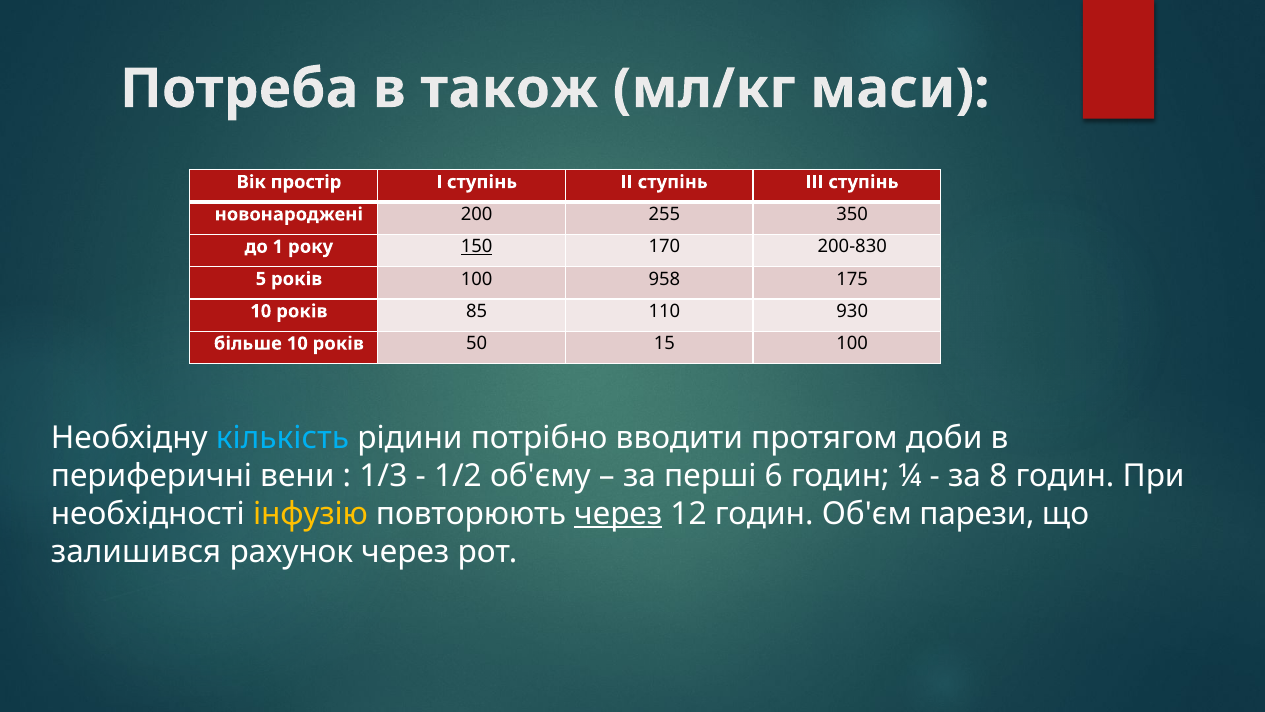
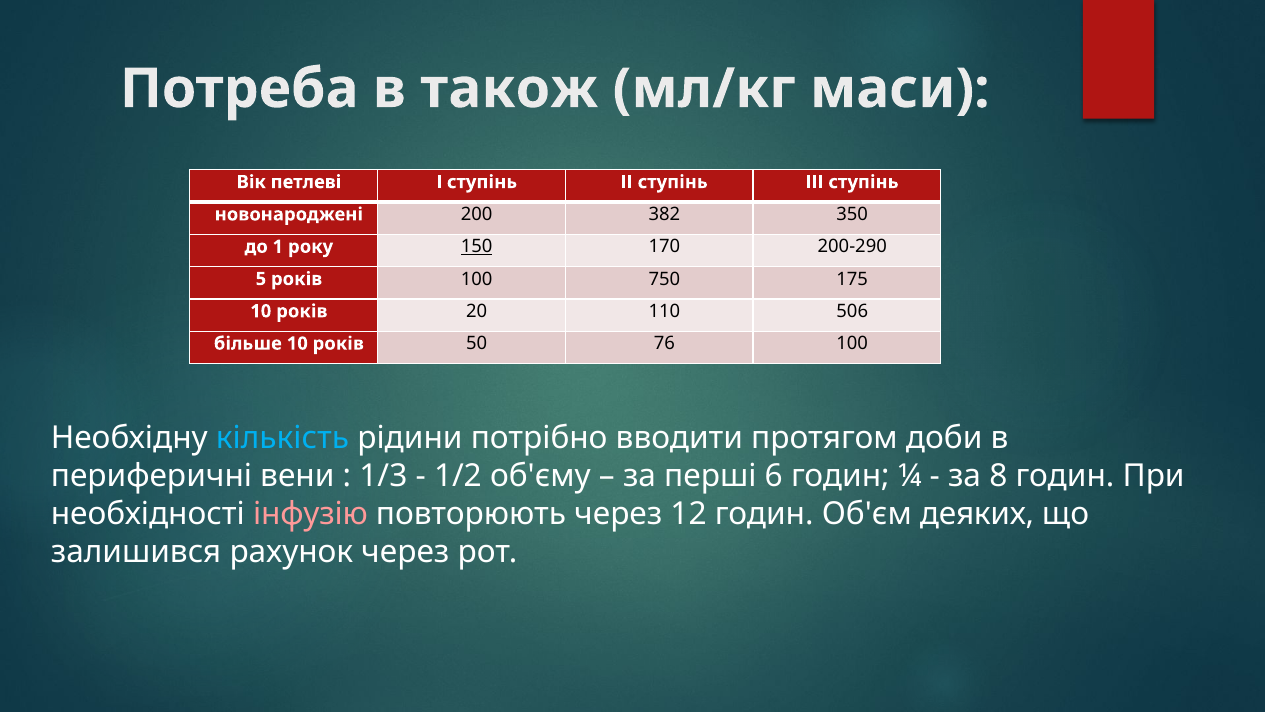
простір: простір -> петлеві (306, 182)
255: 255 -> 382 (664, 214)
200-830: 200-830 -> 200-290 (852, 247)
958: 958 -> 750 (664, 279)
85: 85 -> 20 (477, 311)
930: 930 -> 506 (852, 311)
15: 15 -> 76 (664, 343)
інфузію colour: yellow -> pink (310, 513)
через underline: present -> none (618, 513)
парези: парези -> деяких (977, 513)
